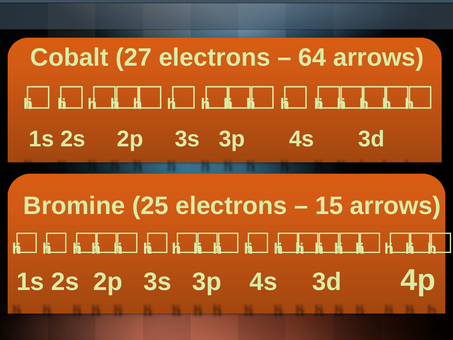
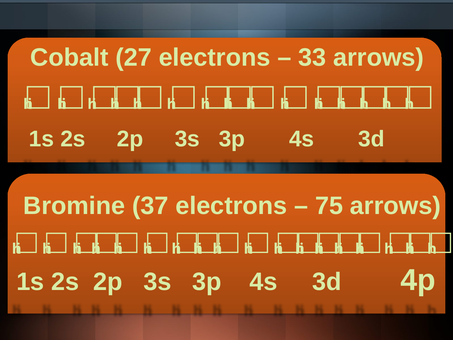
64: 64 -> 33 (312, 58)
25: 25 -> 37 (150, 206)
15: 15 -> 75 (329, 206)
